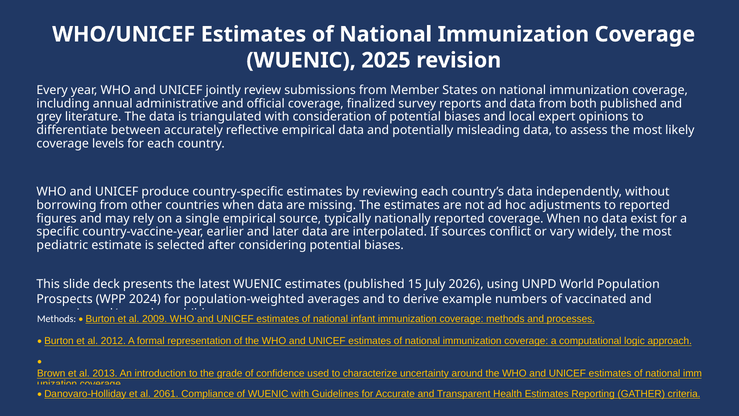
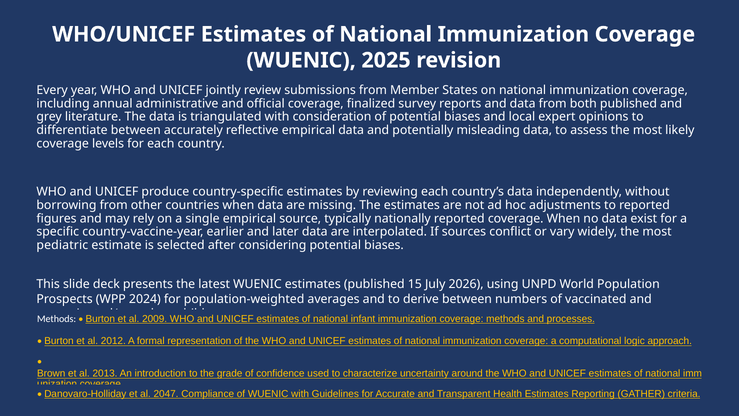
derive example: example -> between (467, 299)
2061: 2061 -> 2047 (166, 394)
